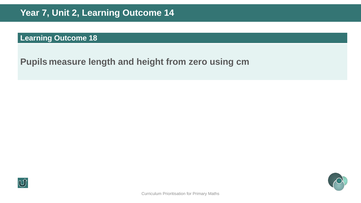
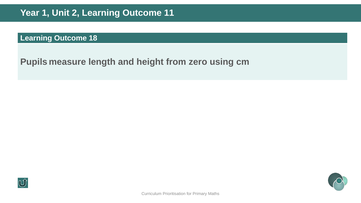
7: 7 -> 1 (46, 13)
14: 14 -> 11 (169, 13)
